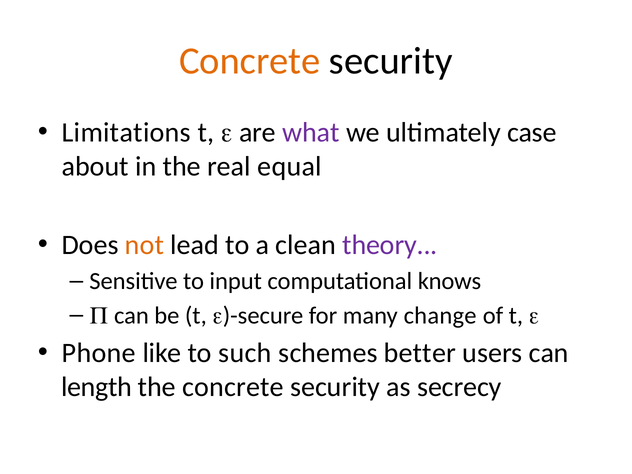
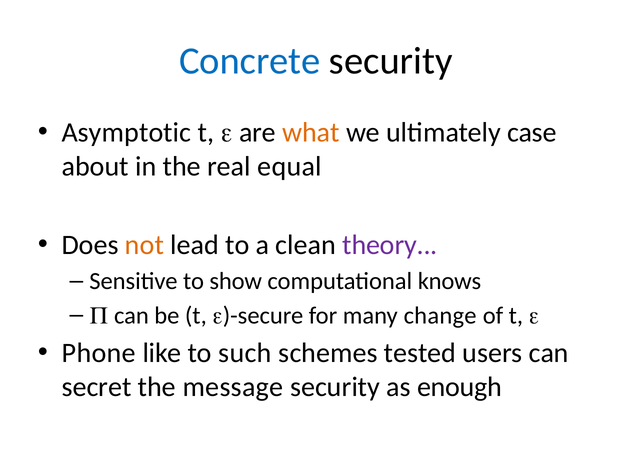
Concrete colour: orange -> blue (250, 61)
Limitations: Limitations -> Asymptotic (126, 133)
what colour: purple -> orange (311, 133)
input: input -> show (236, 281)
better: better -> tested (420, 353)
length: length -> secret (97, 387)
the concrete: concrete -> message (233, 387)
secrecy: secrecy -> enough (460, 387)
